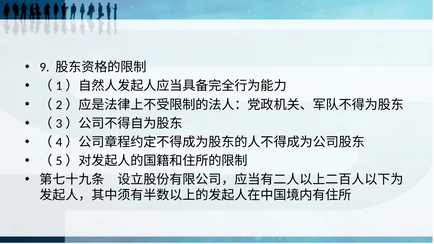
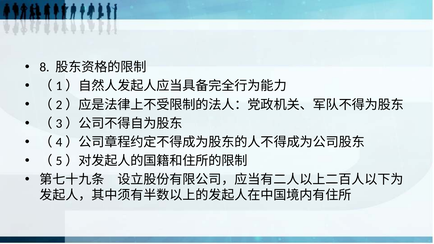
9: 9 -> 8 (44, 67)
